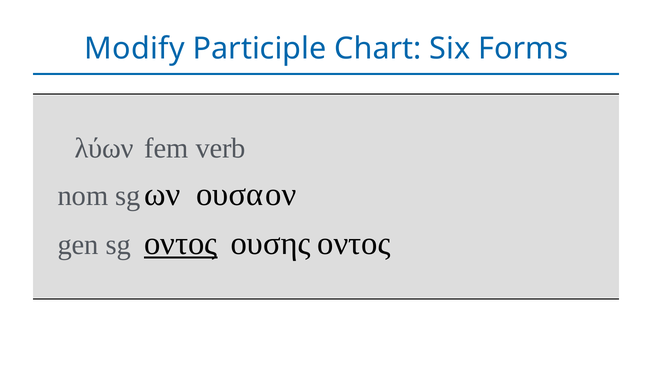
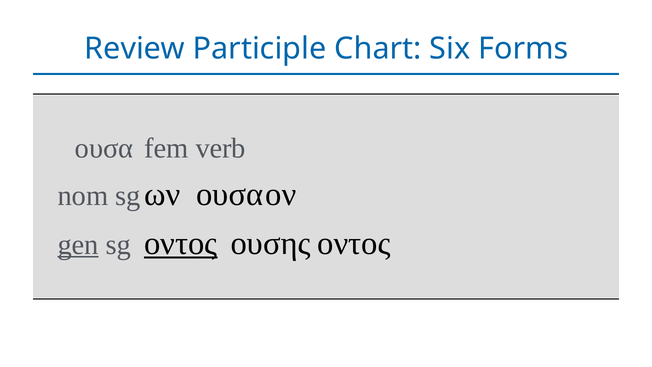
Modify: Modify -> Review (135, 48)
λύων: λύων -> ουσα (104, 148)
gen underline: none -> present (78, 244)
